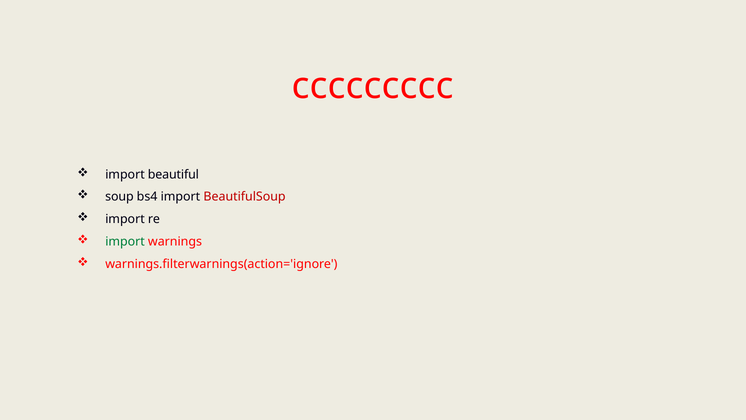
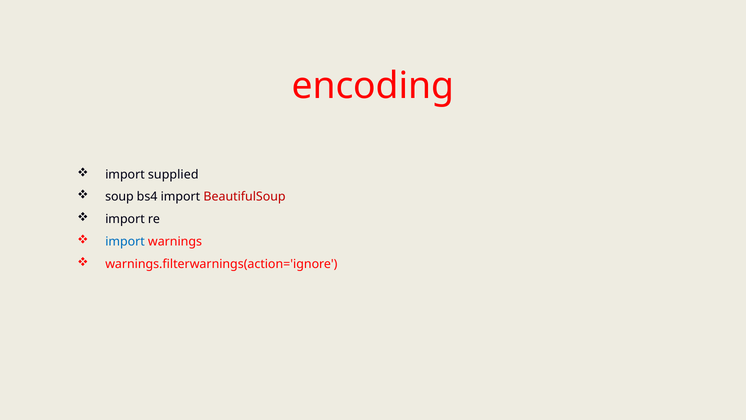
ccccccccc: ccccccccc -> encoding (373, 86)
beautiful: beautiful -> supplied (173, 174)
import colour: green -> blue (125, 241)
